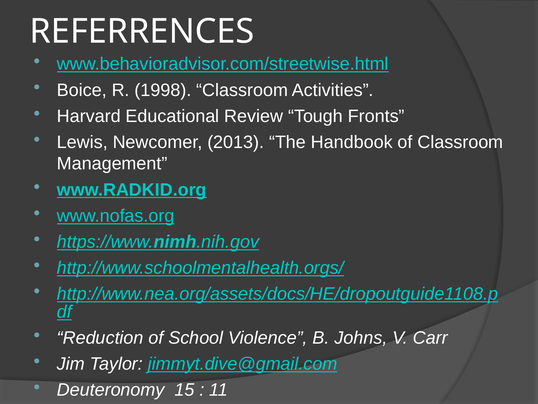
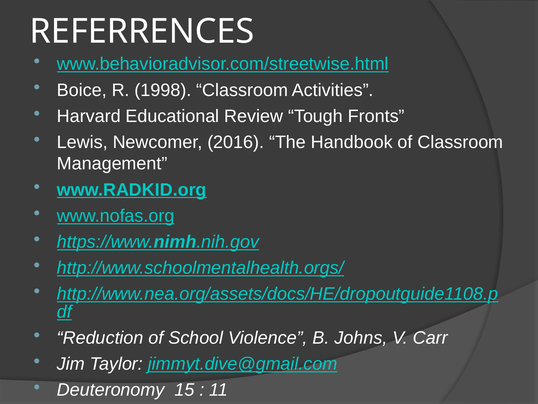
2013: 2013 -> 2016 (236, 142)
